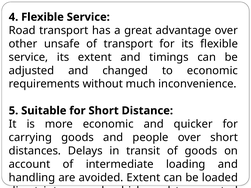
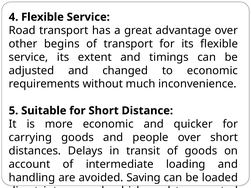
unsafe: unsafe -> begins (62, 44)
avoided Extent: Extent -> Saving (144, 178)
